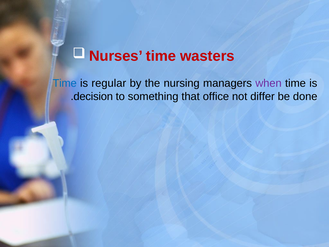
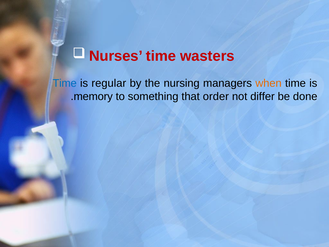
when colour: purple -> orange (268, 83)
decision: decision -> memory (93, 96)
office: office -> order (216, 96)
